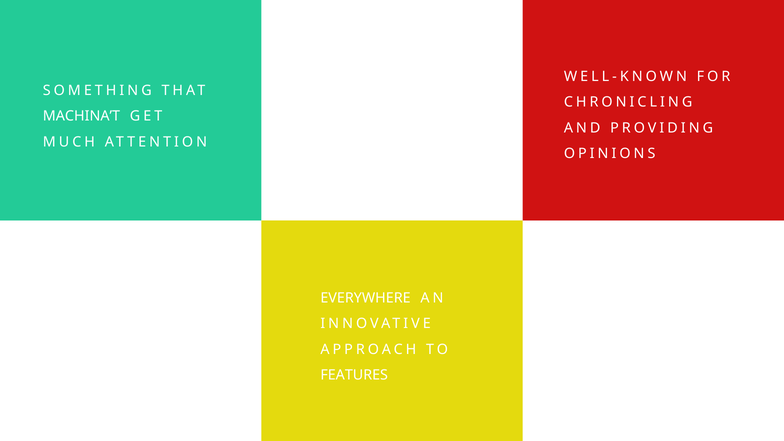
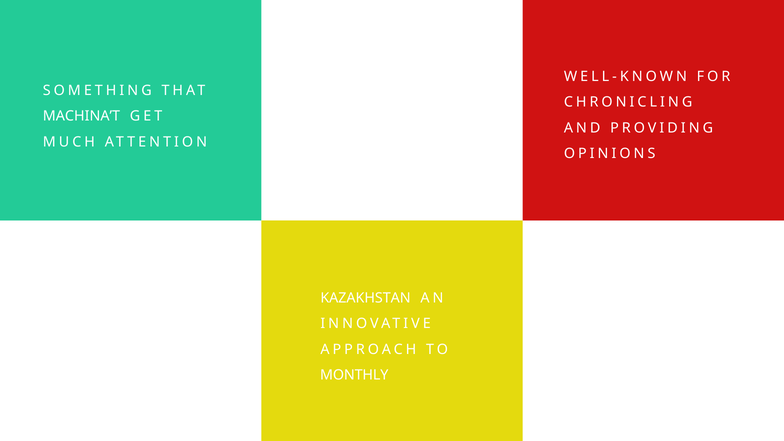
EVERYWHERE: EVERYWHERE -> KAZAKHSTAN (366, 298)
FEATURES: FEATURES -> MONTHLY (354, 375)
